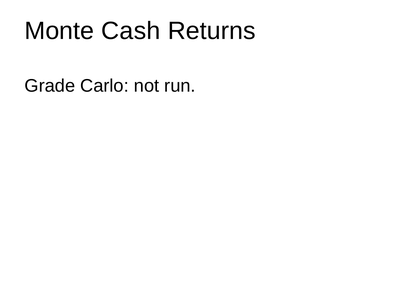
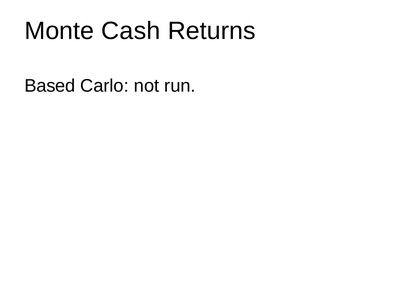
Grade: Grade -> Based (50, 86)
